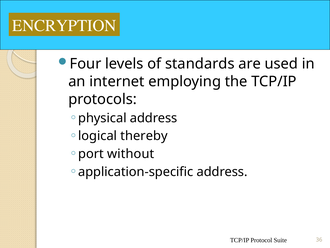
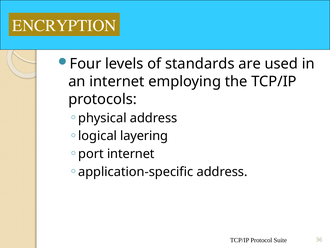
thereby: thereby -> layering (144, 136)
port without: without -> internet (131, 154)
